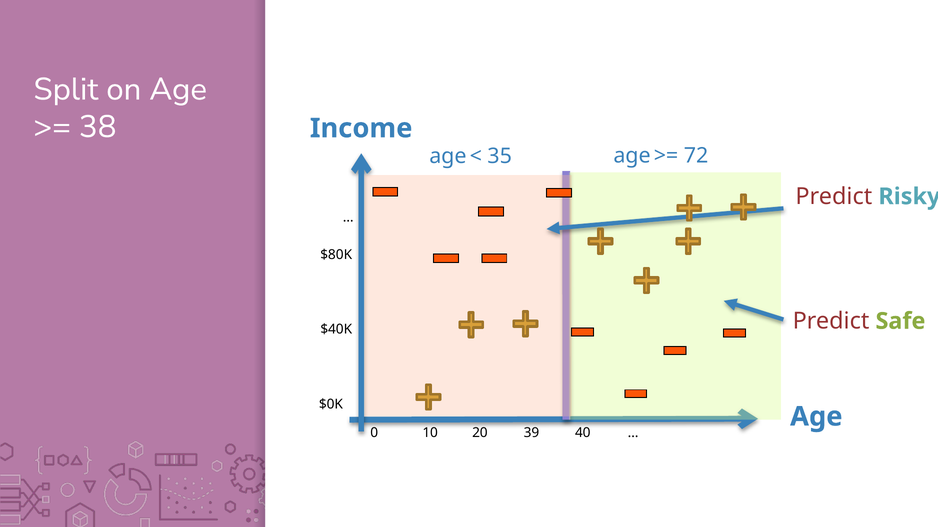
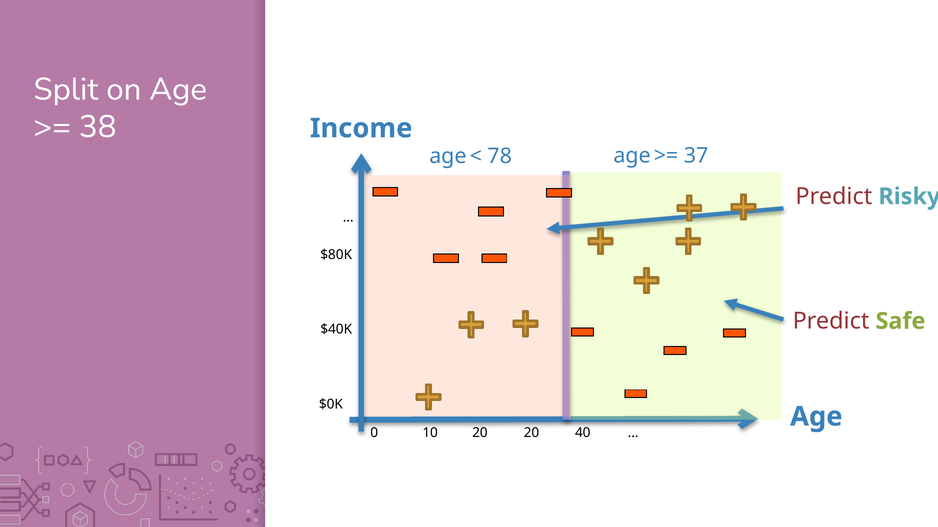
72: 72 -> 37 (696, 156)
35: 35 -> 78 (500, 156)
20 39: 39 -> 20 (531, 433)
